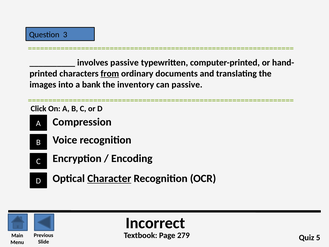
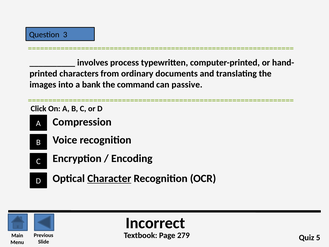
involves passive: passive -> process (125, 63)
from underline: present -> none (110, 74)
inventory: inventory -> command (136, 85)
